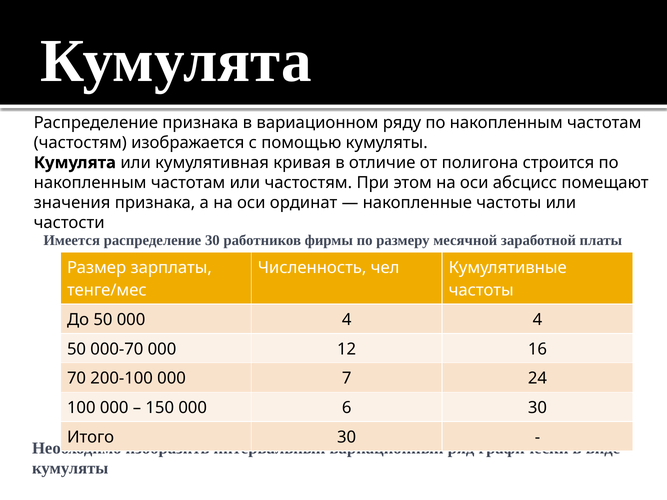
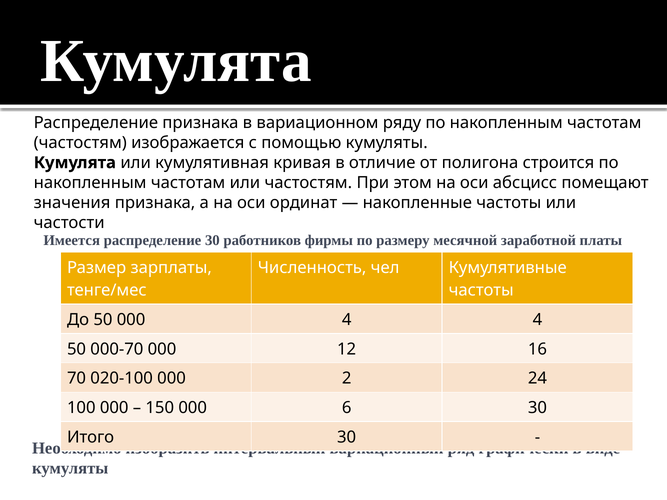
200-100: 200-100 -> 020-100 (122, 379)
7: 7 -> 2 (347, 379)
